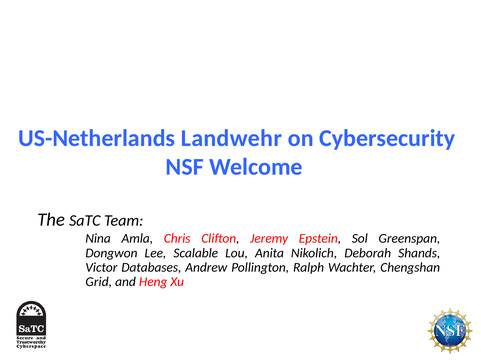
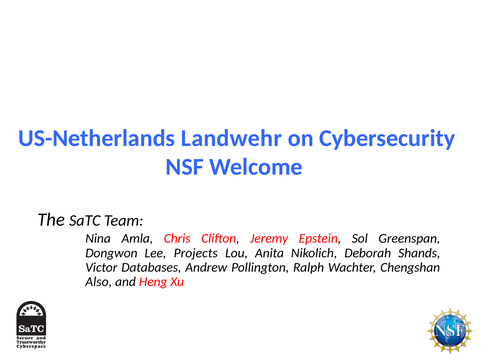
Scalable: Scalable -> Projects (196, 253)
Grid: Grid -> Also (99, 282)
